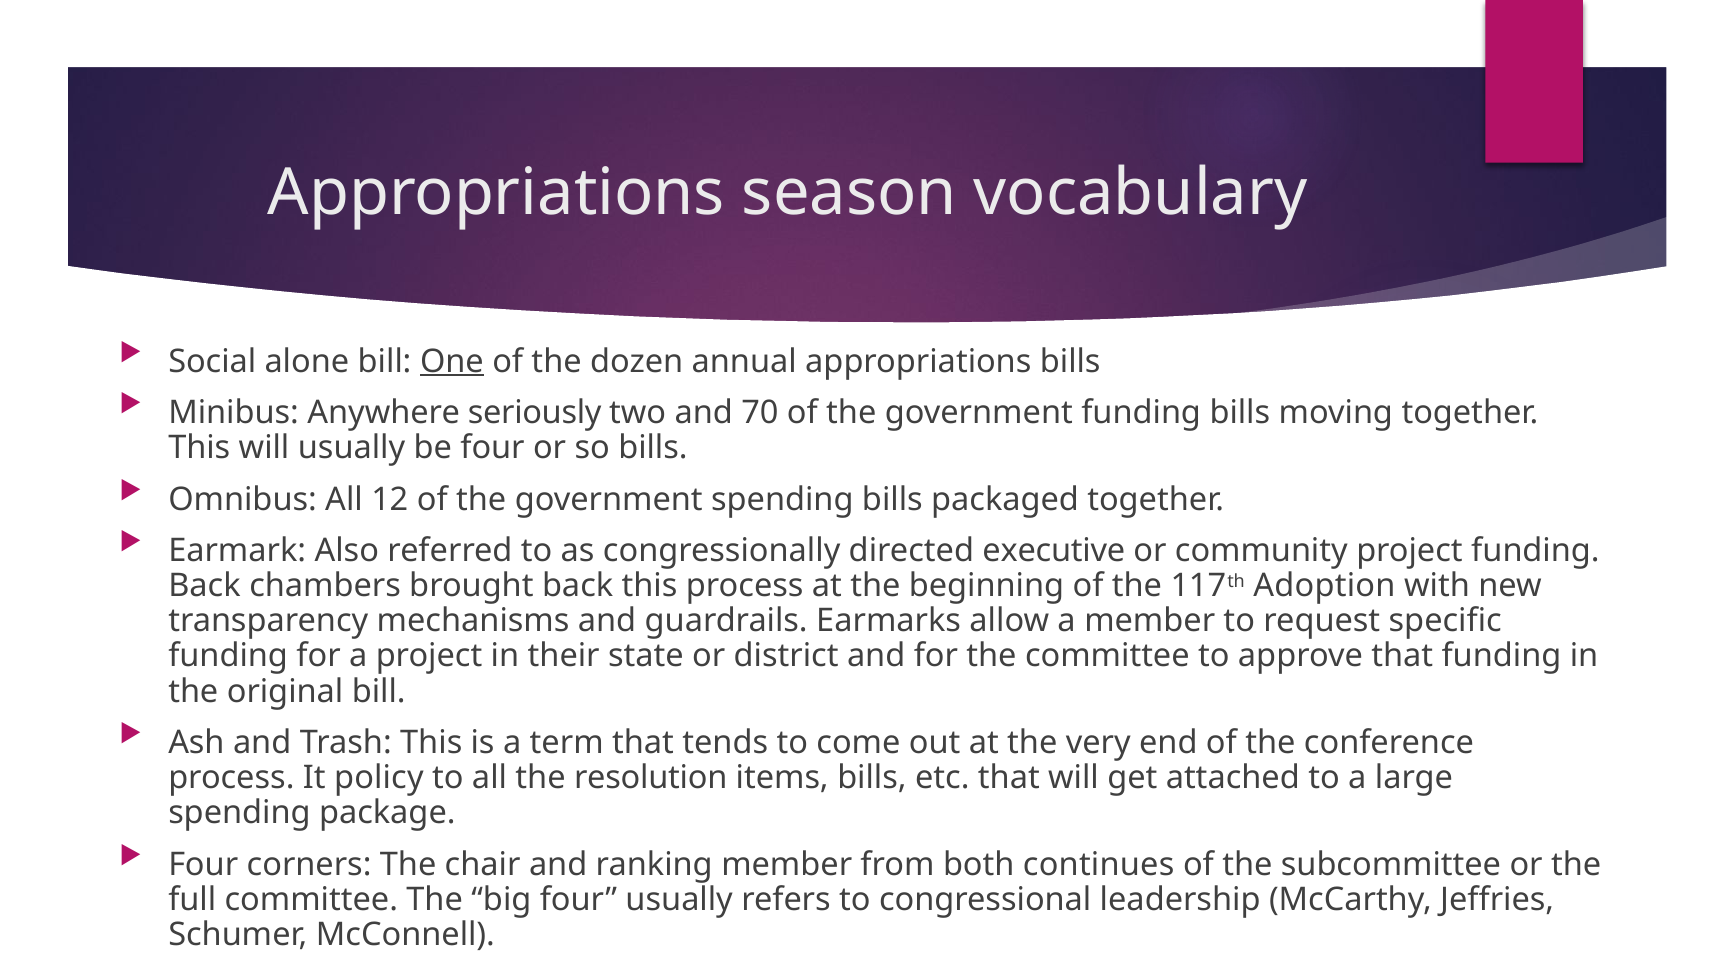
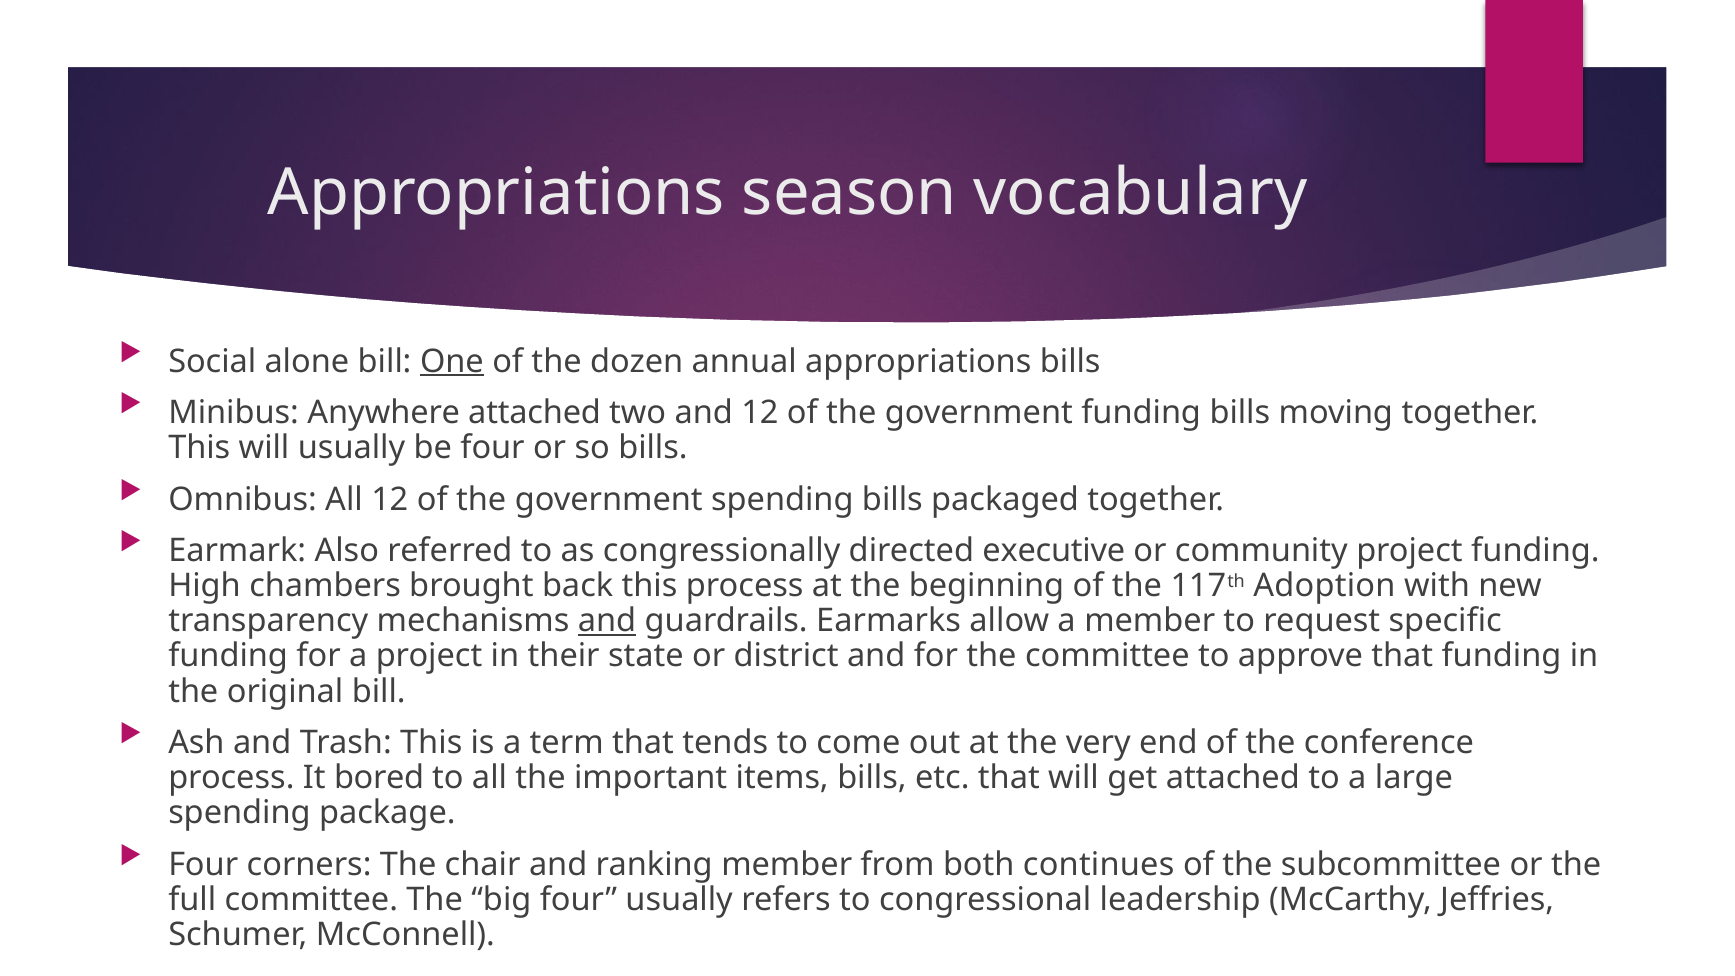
Anywhere seriously: seriously -> attached (535, 413)
and 70: 70 -> 12 (760, 413)
Back: Back -> High (205, 586)
and underline: none -> present (607, 621)
policy: policy -> bored (379, 778)
resolution: resolution -> important (651, 778)
